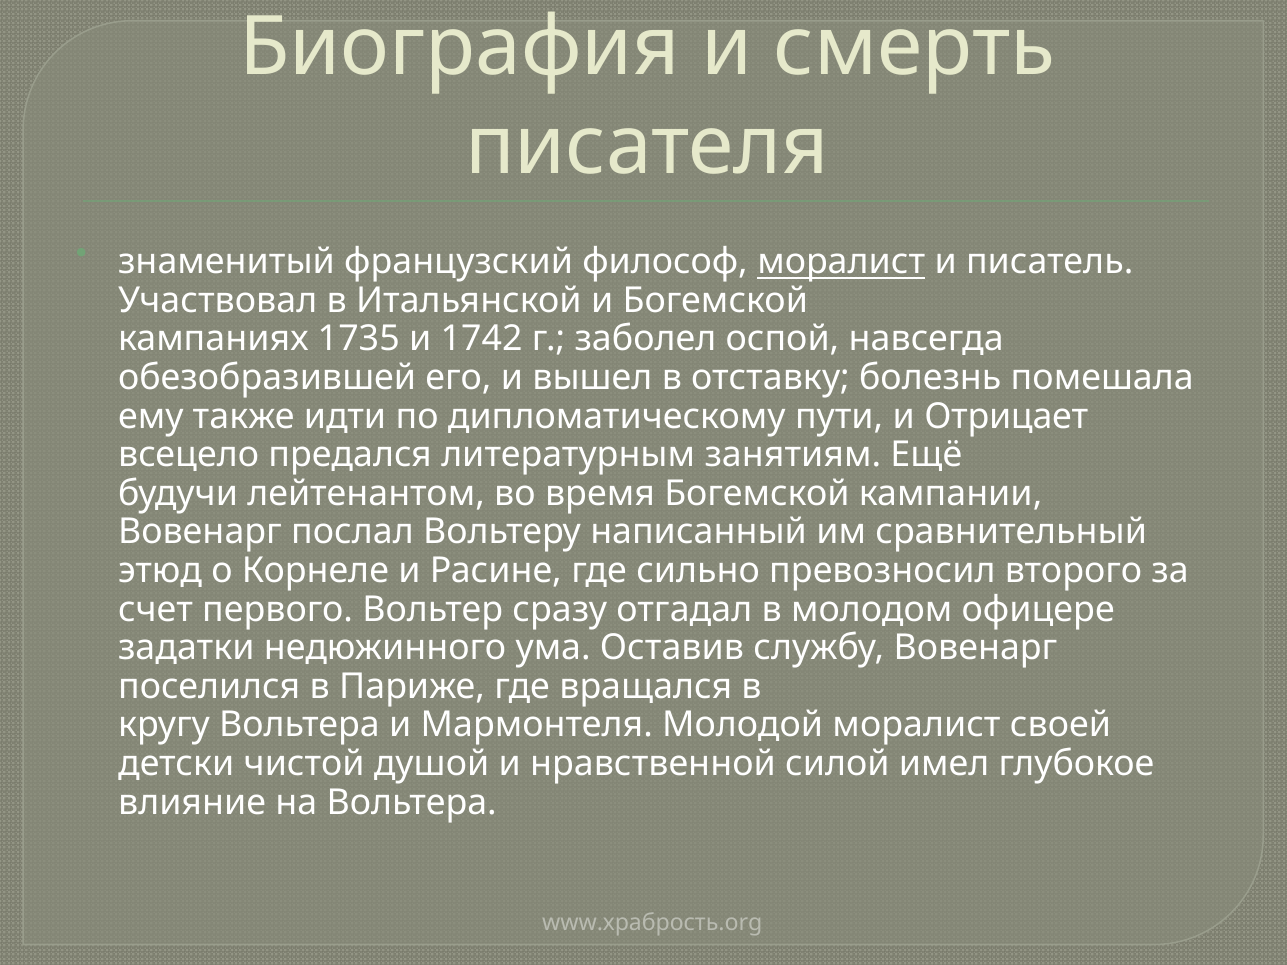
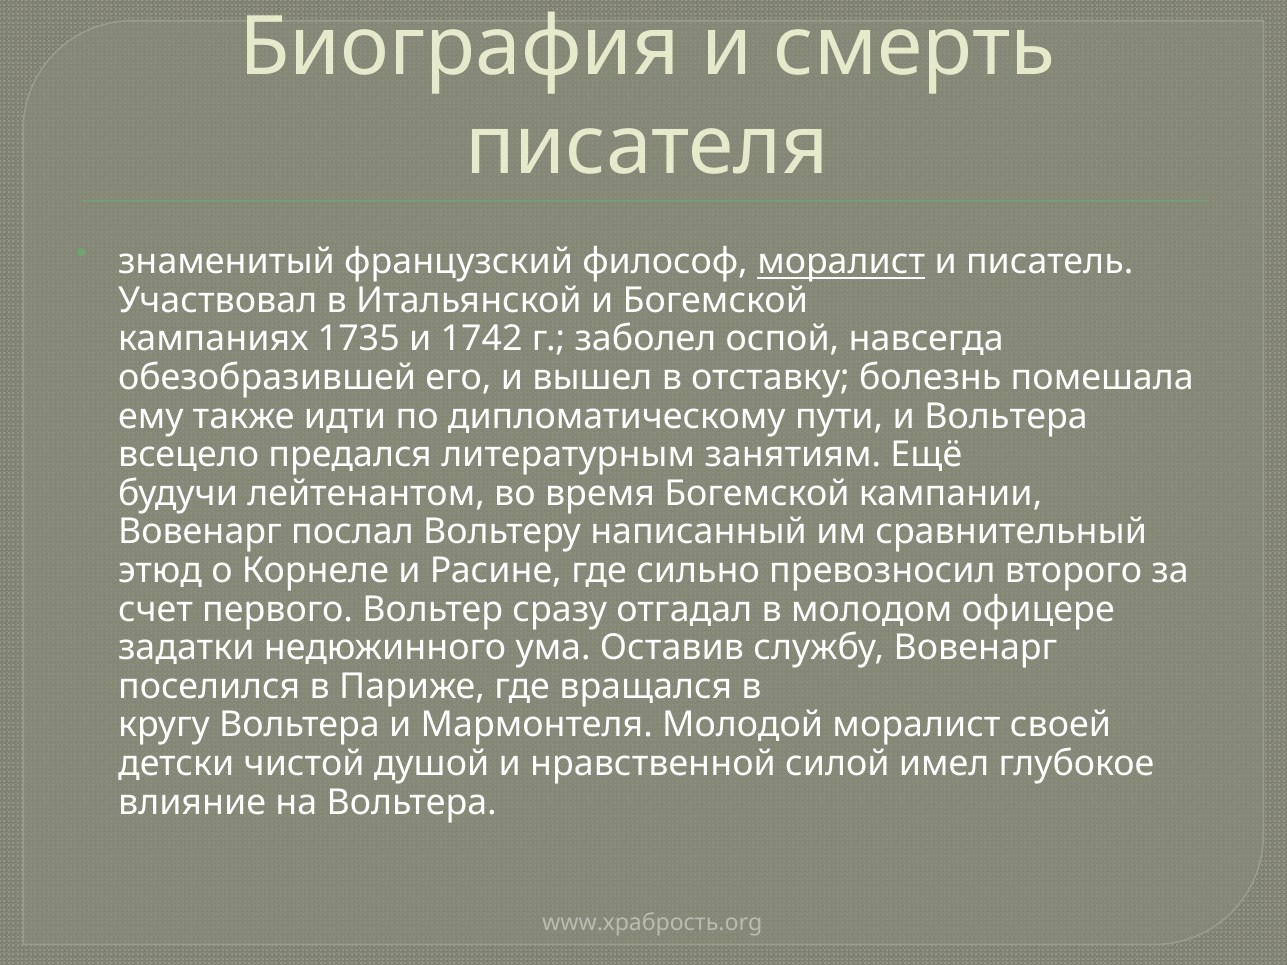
и Отрицает: Отрицает -> Вольтера (1006, 416)
